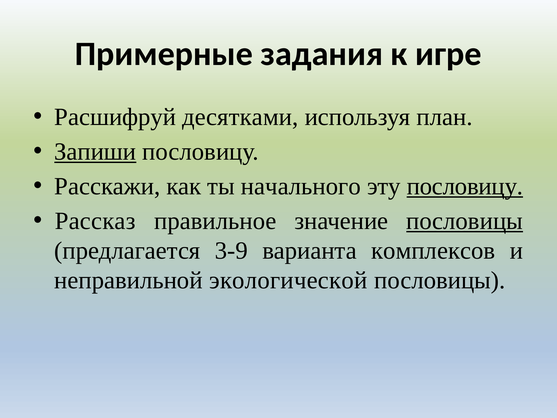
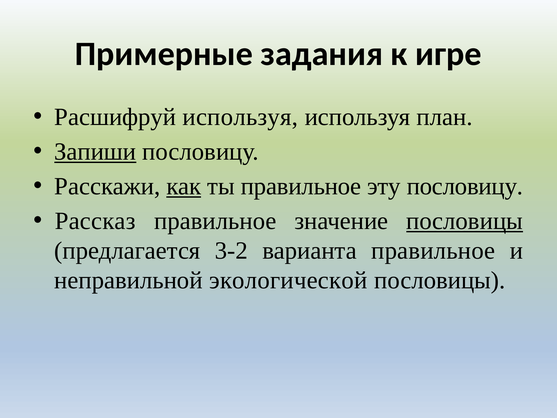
Расшифруй десятками: десятками -> используя (240, 117)
как underline: none -> present (184, 186)
ты начального: начального -> правильное (301, 186)
пословицу underline: present -> none (465, 186)
3-9: 3-9 -> 3-2 (231, 251)
варианта комплексов: комплексов -> правильное (433, 251)
